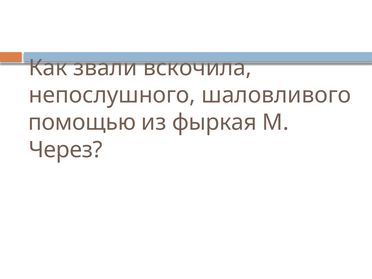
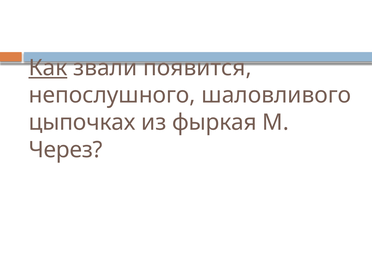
Как underline: none -> present (48, 68)
вскочила: вскочила -> появится (197, 68)
помощью: помощью -> цыпочках (82, 122)
